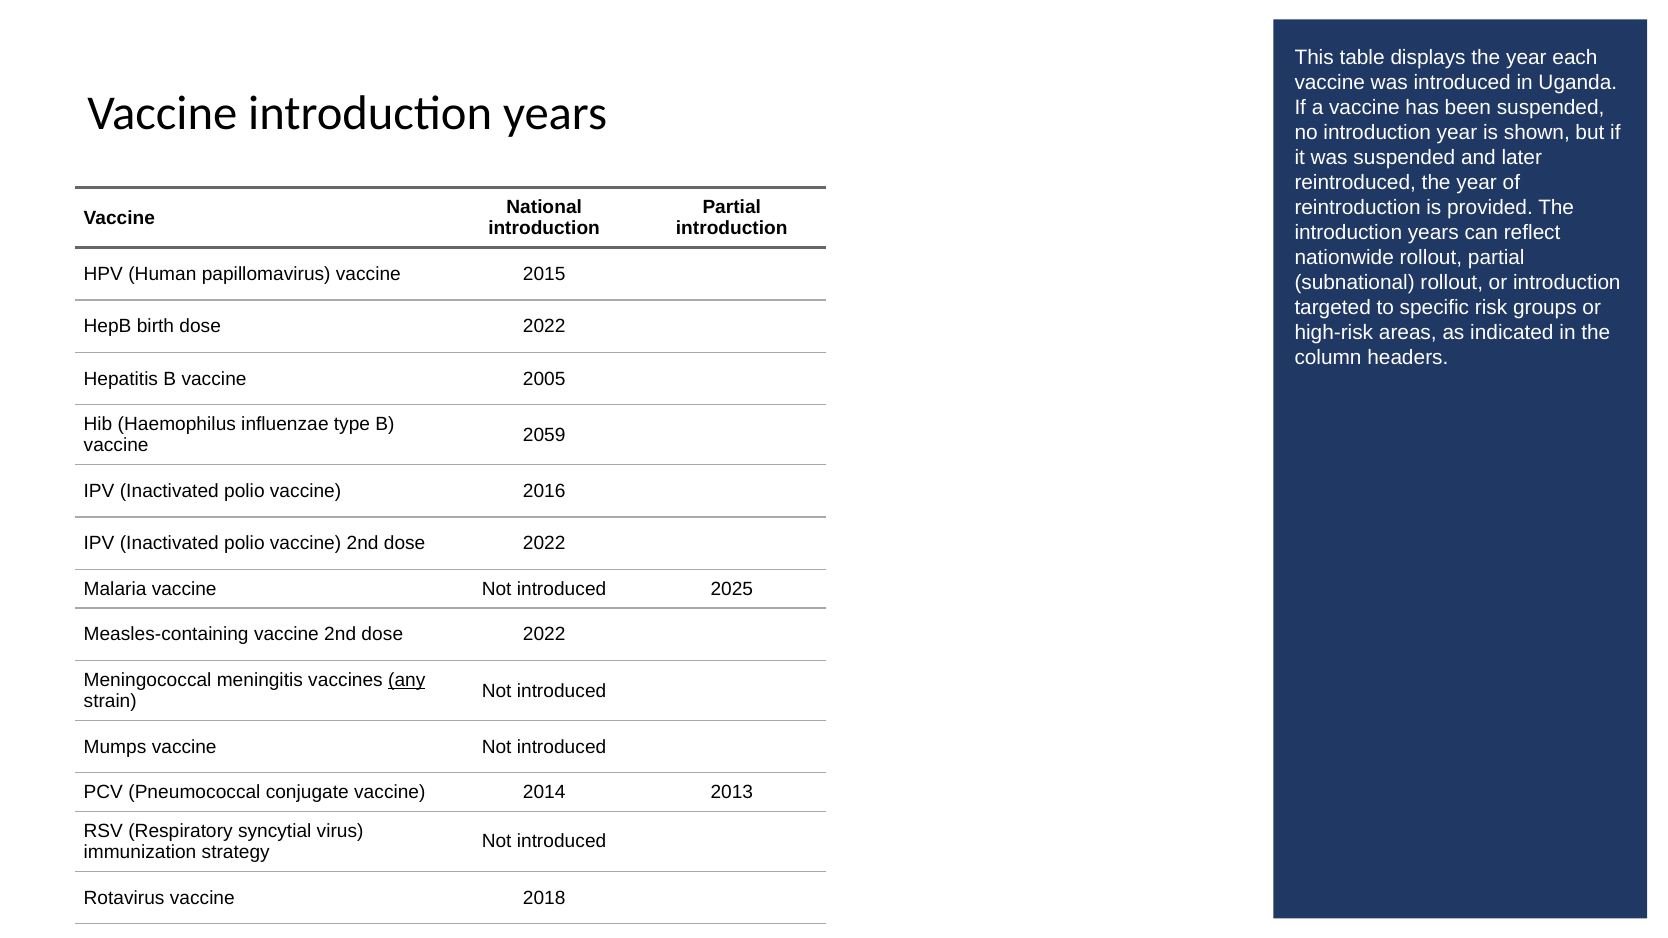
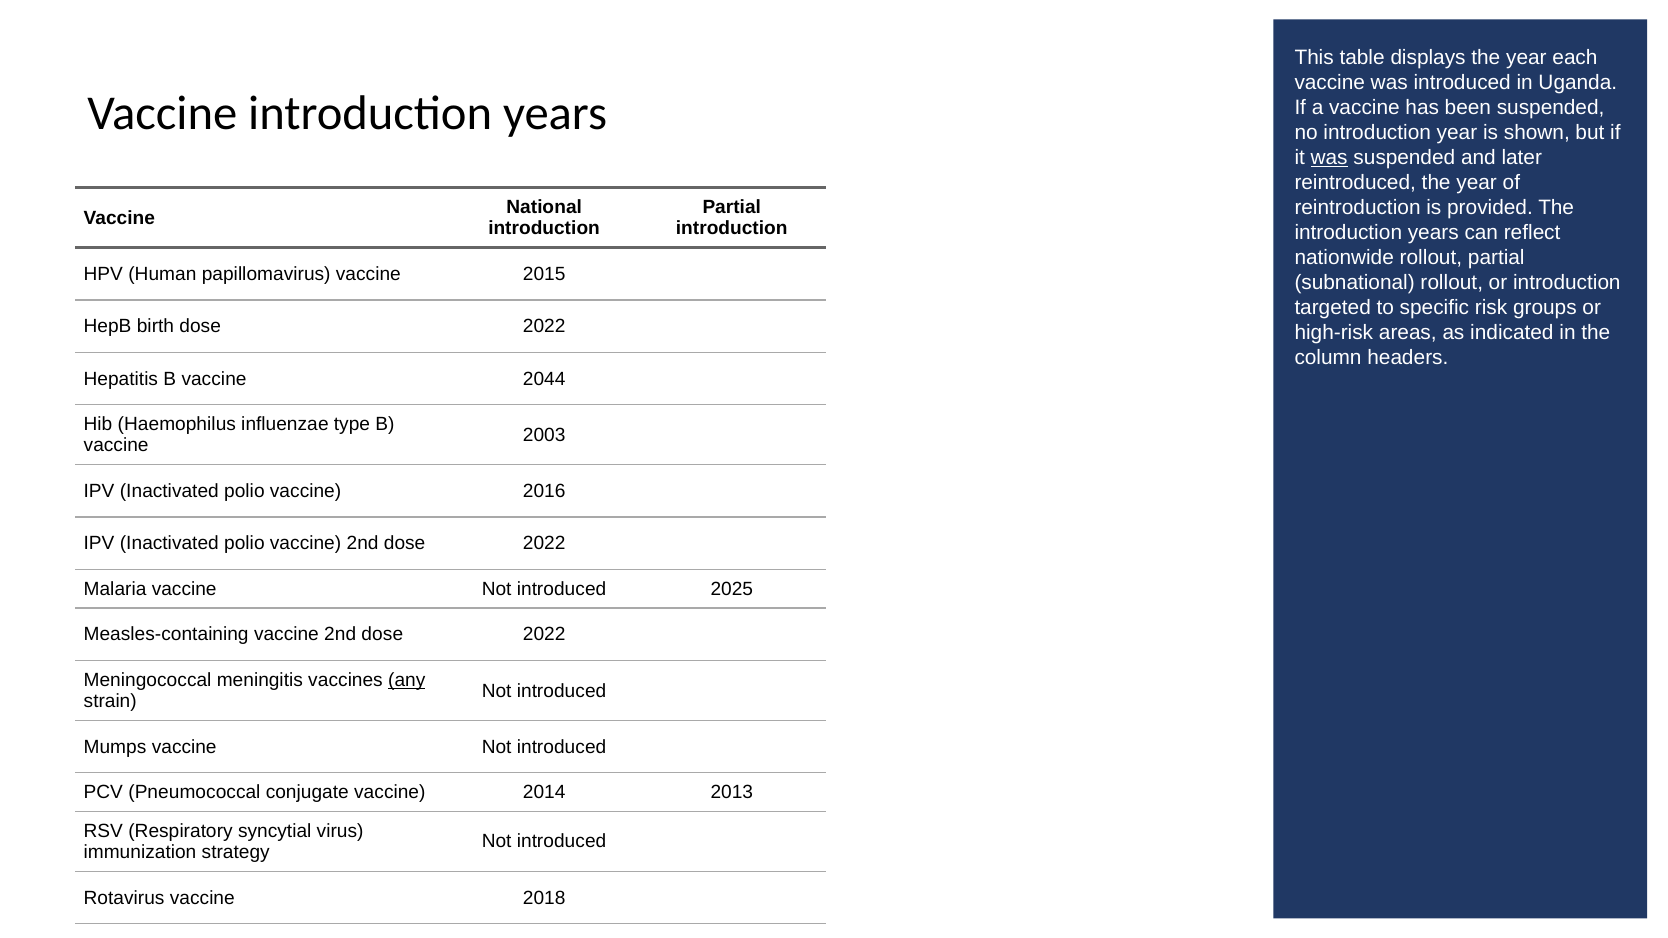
was underline: none -> present (1329, 158)
2005: 2005 -> 2044 (544, 379)
2059: 2059 -> 2003 (544, 435)
